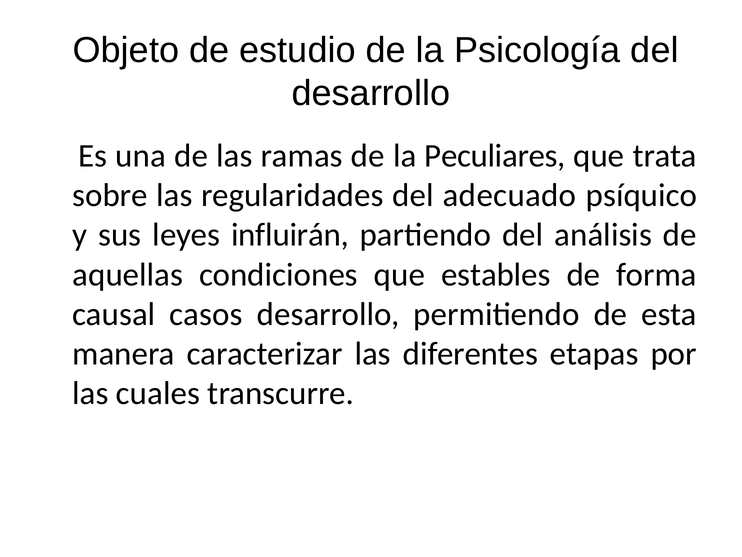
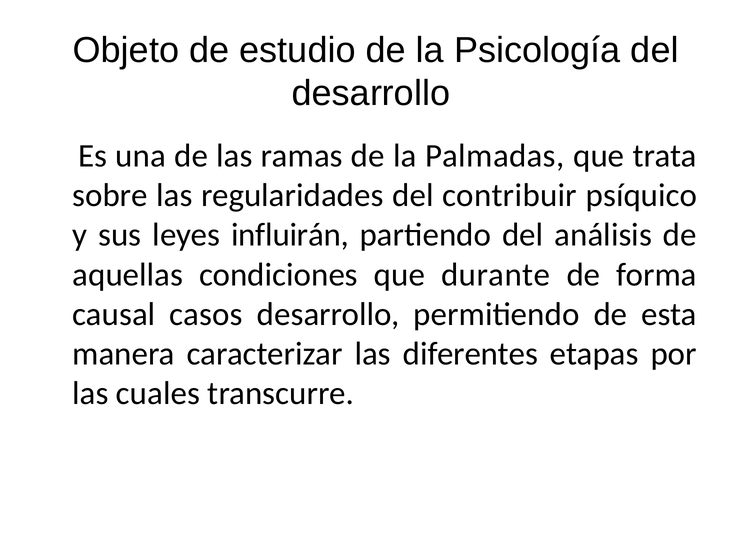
Peculiares: Peculiares -> Palmadas (495, 156)
adecuado: adecuado -> contribuir (510, 195)
estables: estables -> durante (496, 274)
